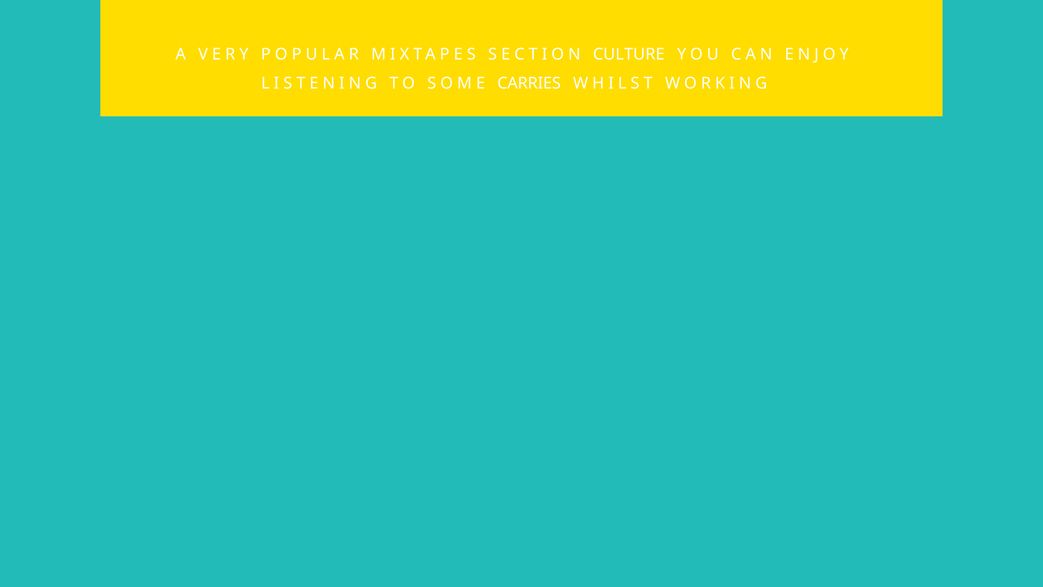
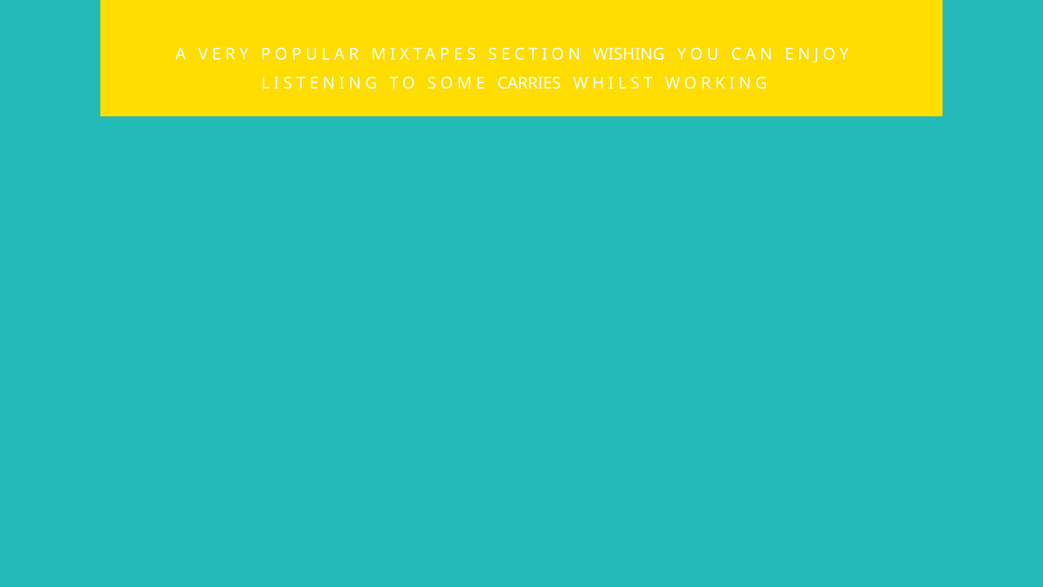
CULTURE: CULTURE -> WISHING (629, 54)
